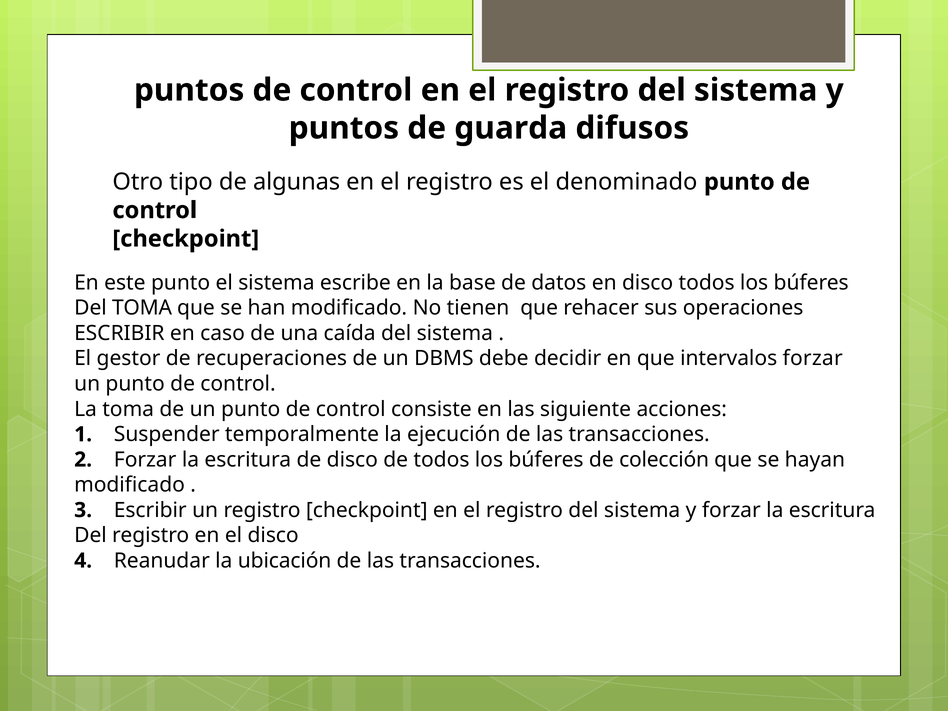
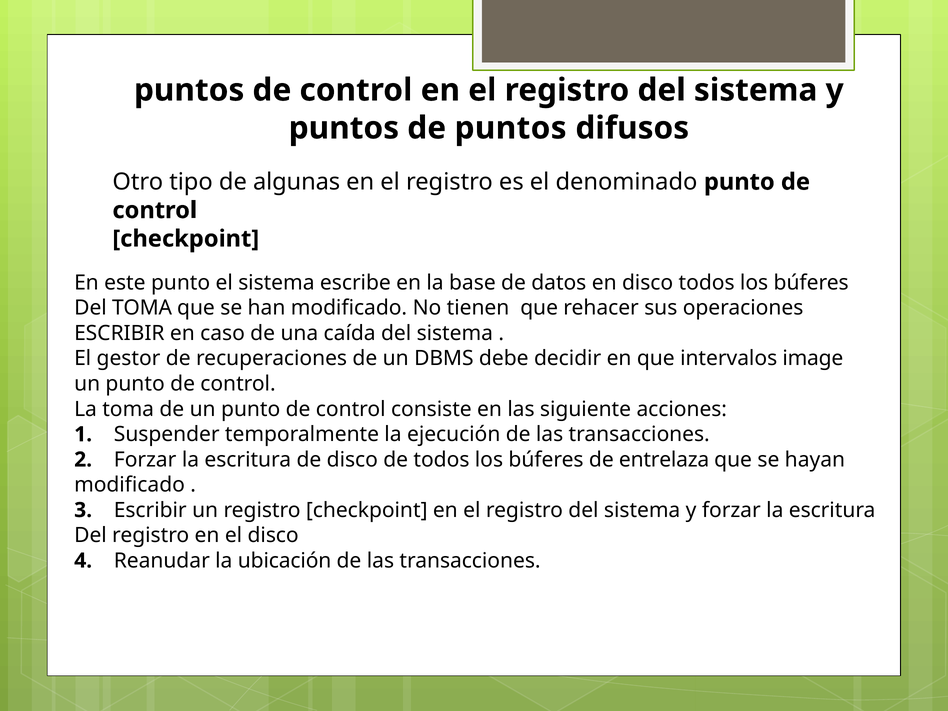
de guarda: guarda -> puntos (511, 128)
intervalos forzar: forzar -> image (813, 359)
colección: colección -> entrelaza (664, 460)
